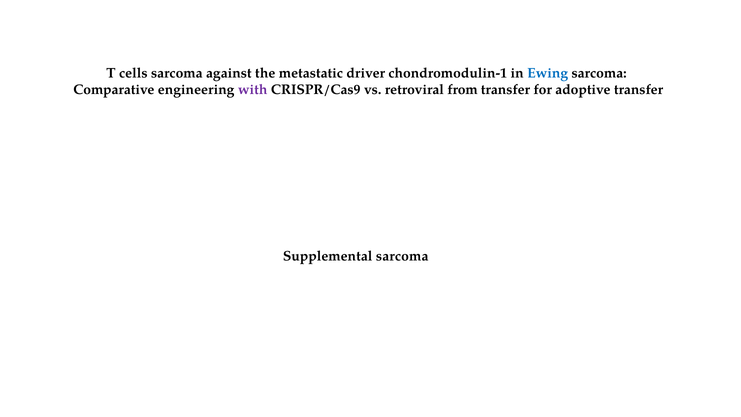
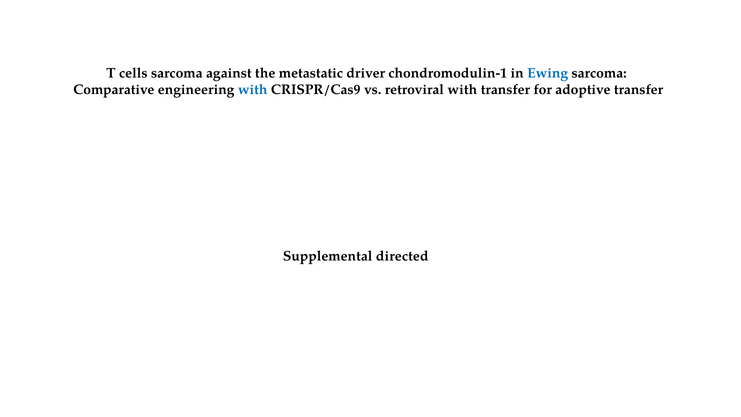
with colour: purple -> blue (253, 90)
retroviral from: from -> with (462, 90)
Supplemental sarcoma: sarcoma -> directed (402, 256)
